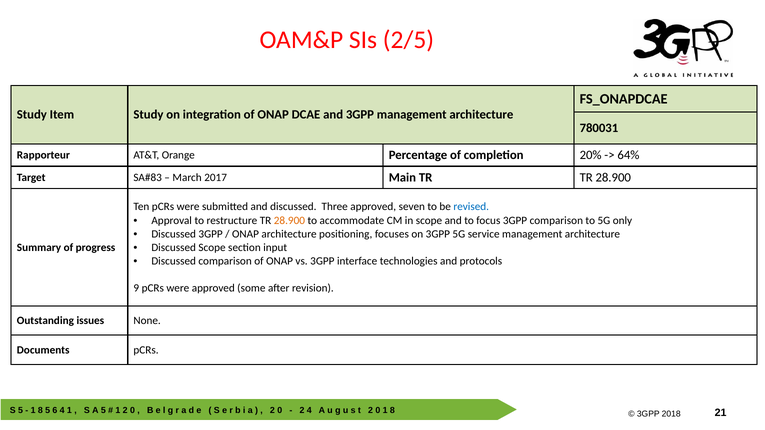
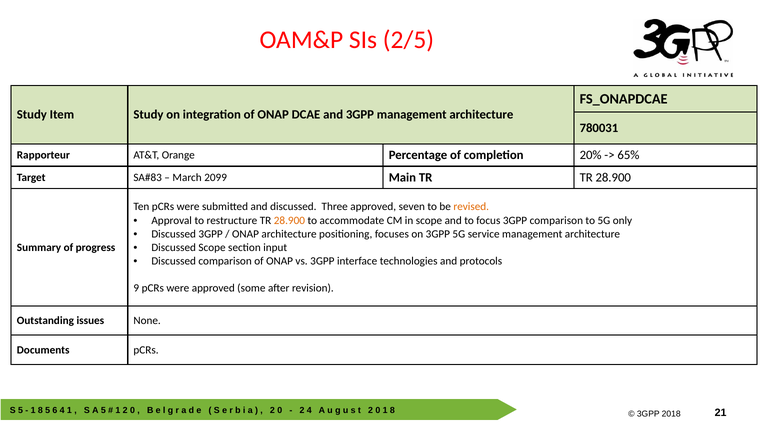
64%: 64% -> 65% (628, 155)
2017: 2017 -> 2099 (216, 178)
revised colour: blue -> orange (471, 207)
